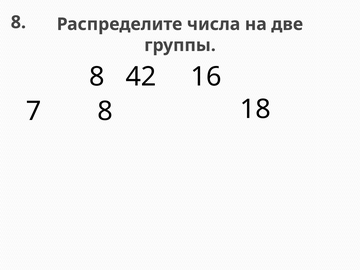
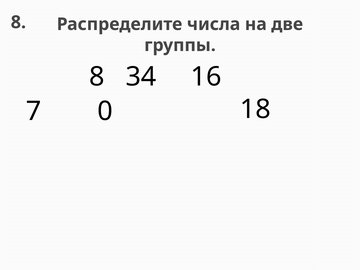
42: 42 -> 34 (141, 77)
7 8: 8 -> 0 (105, 111)
